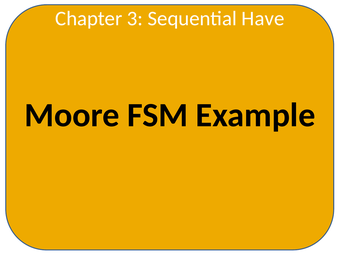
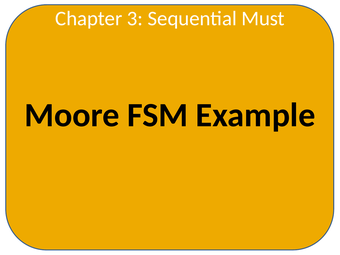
Have: Have -> Must (263, 18)
